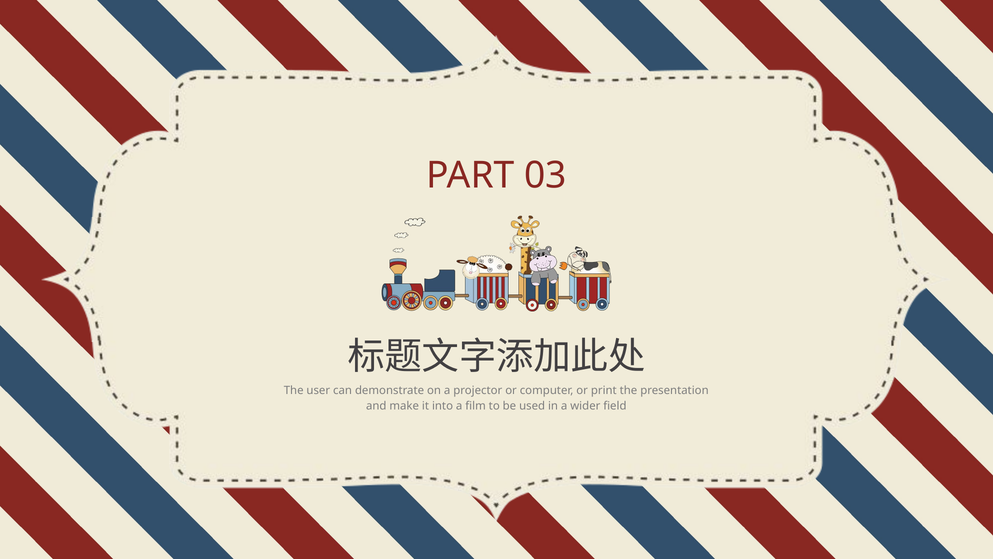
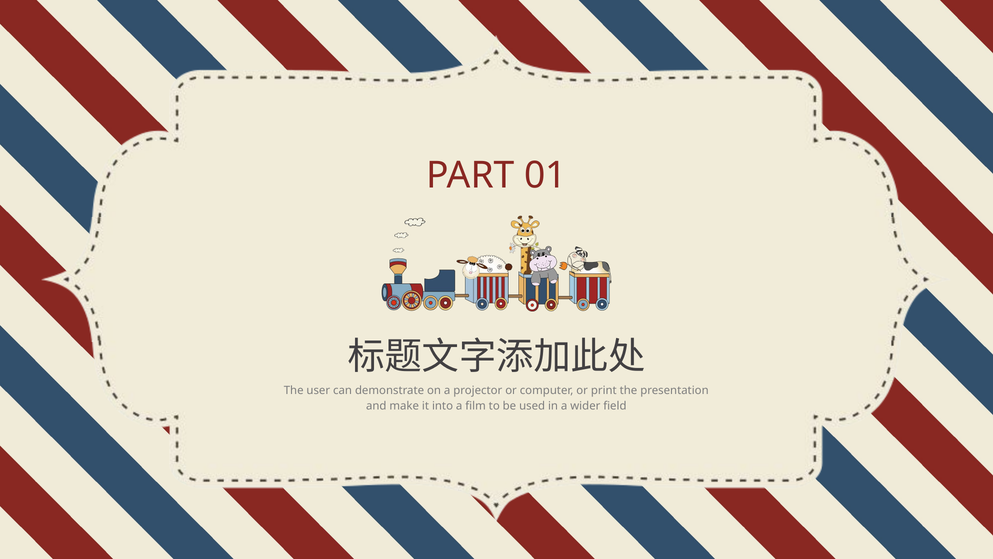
03: 03 -> 01 (545, 175)
